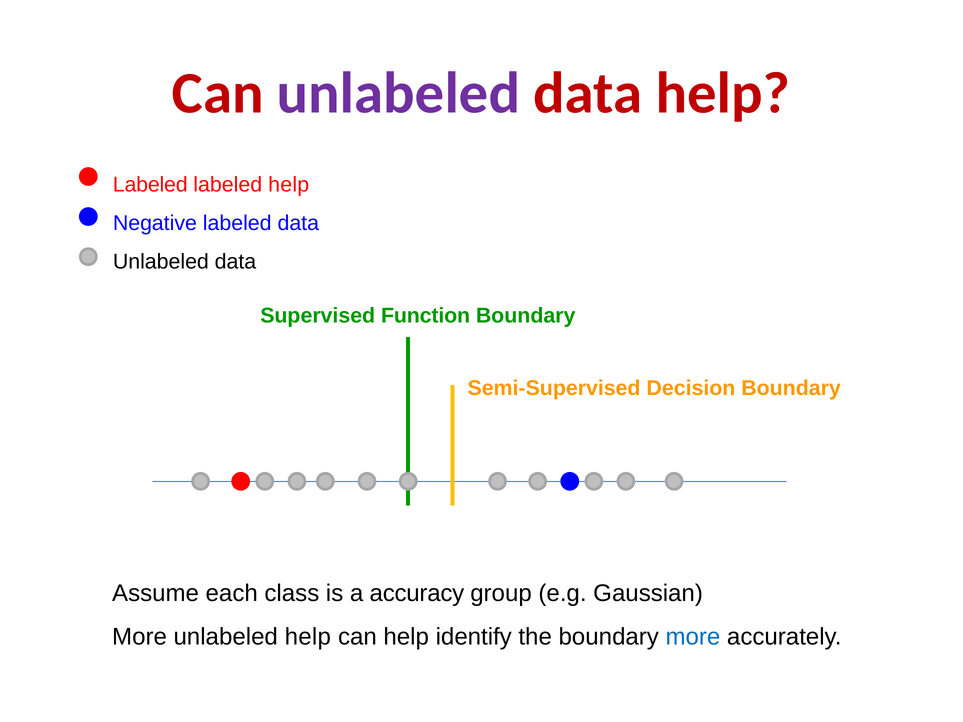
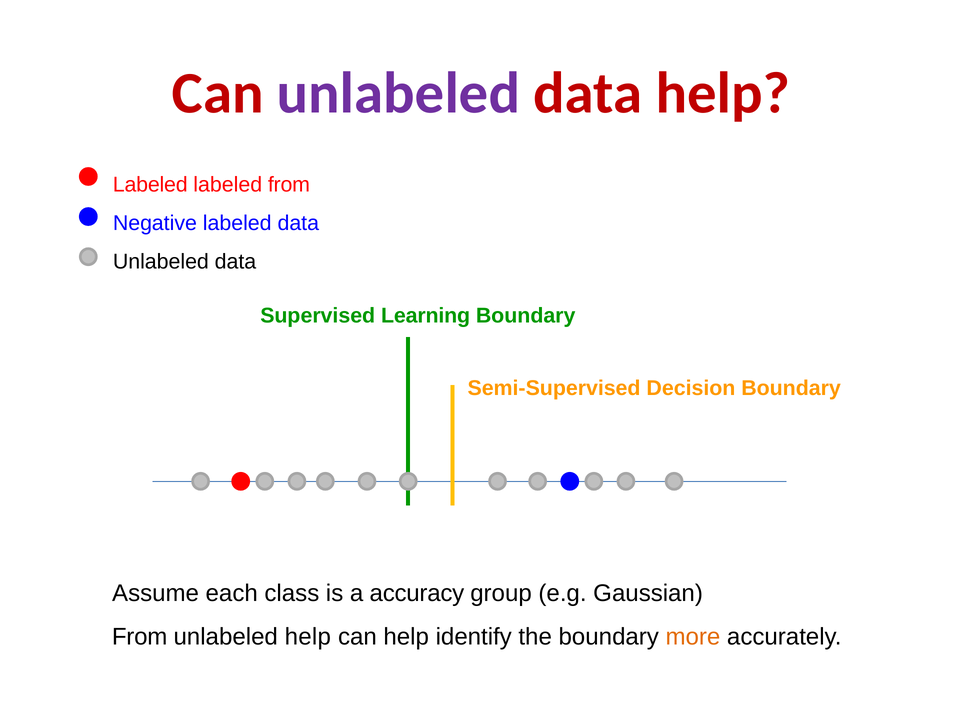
labeled help: help -> from (289, 185)
Function: Function -> Learning (426, 316)
More: More -> From (140, 637)
more colour: blue -> orange (693, 637)
